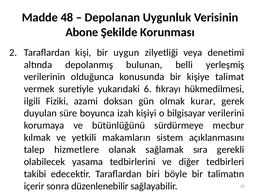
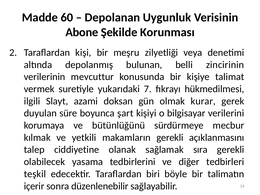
48: 48 -> 60 (67, 17)
uygun: uygun -> meşru (126, 53)
yerleşmiş: yerleşmiş -> zincirinin (225, 65)
olduğunca: olduğunca -> mevcuttur (92, 77)
6: 6 -> 7 (148, 89)
Fiziki: Fiziki -> Slayt (57, 101)
izah: izah -> şart (125, 113)
makamların sistem: sistem -> gerekli (170, 138)
hizmetlere: hizmetlere -> ciddiyetine (77, 150)
takibi: takibi -> teşkil (35, 174)
